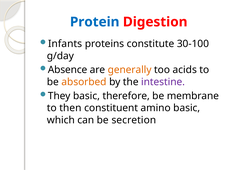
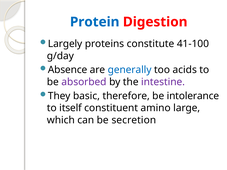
Infants: Infants -> Largely (65, 44)
30-100: 30-100 -> 41-100 (193, 44)
generally colour: orange -> blue (130, 70)
absorbed colour: orange -> purple (84, 82)
membrane: membrane -> intolerance (193, 96)
then: then -> itself (71, 108)
amino basic: basic -> large (187, 108)
